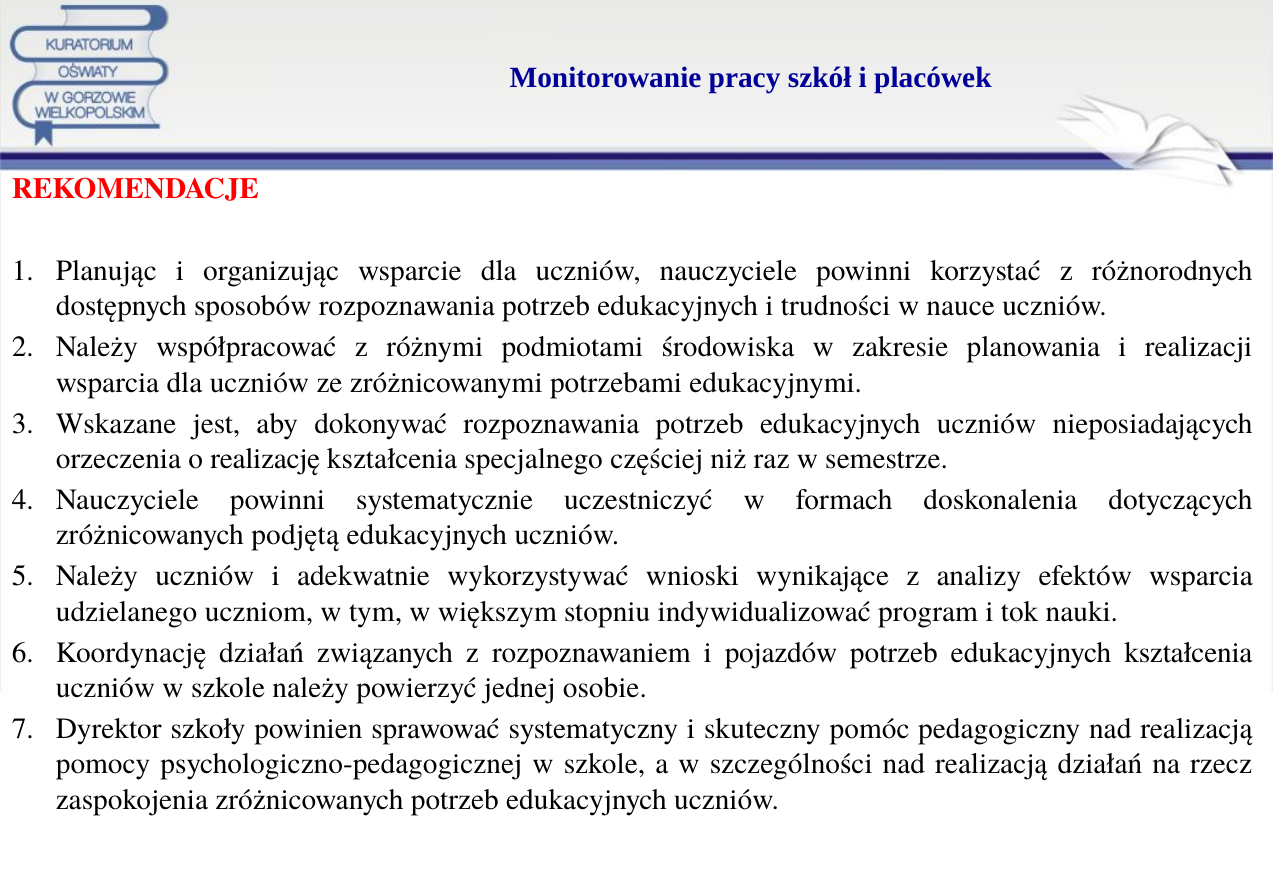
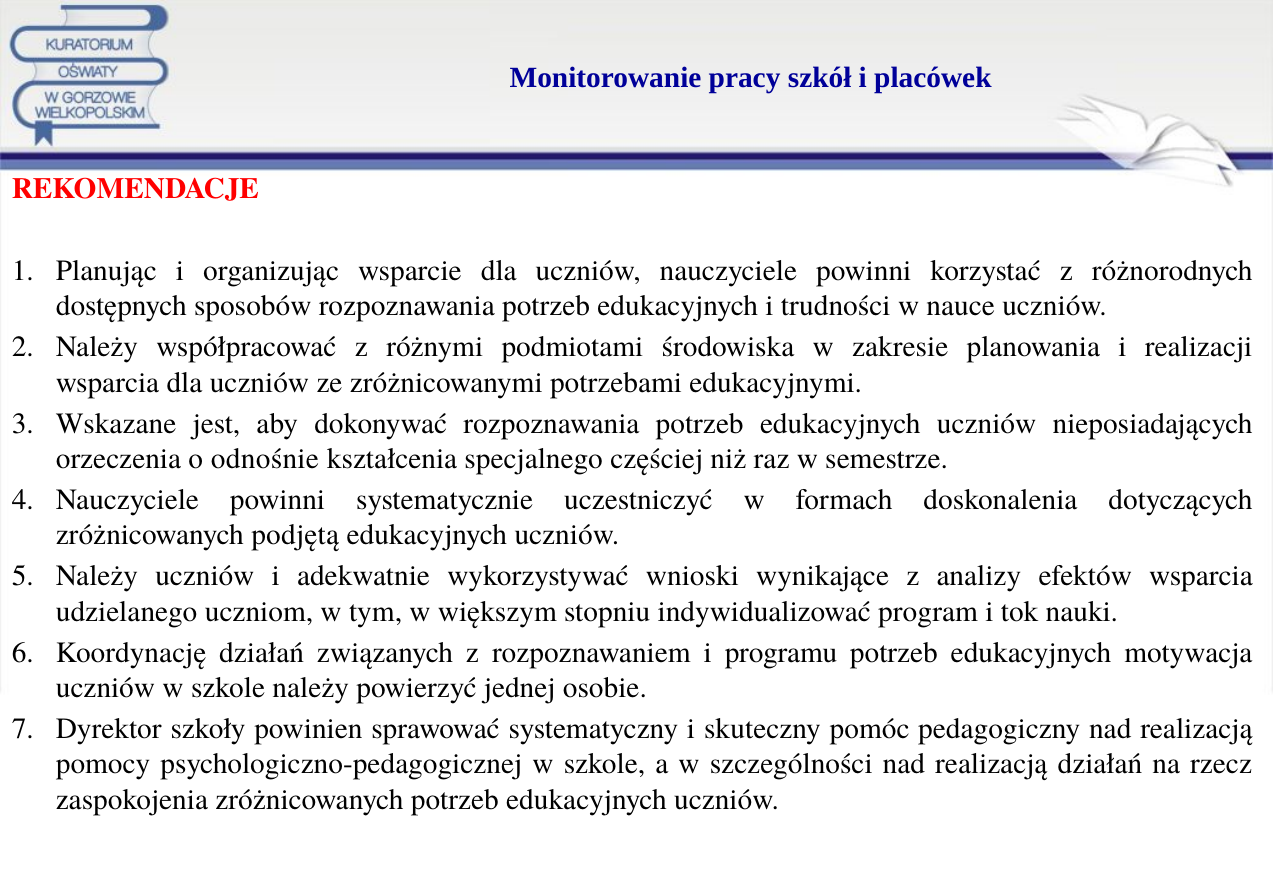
realizację: realizację -> odnośnie (265, 459)
pojazdów: pojazdów -> programu (781, 653)
edukacyjnych kształcenia: kształcenia -> motywacja (1188, 653)
